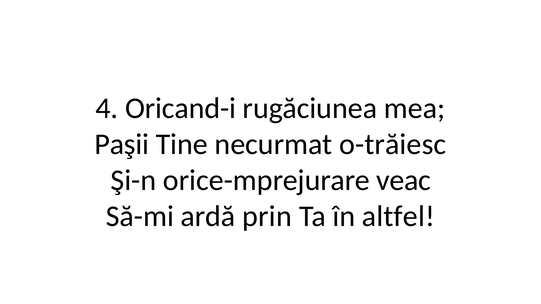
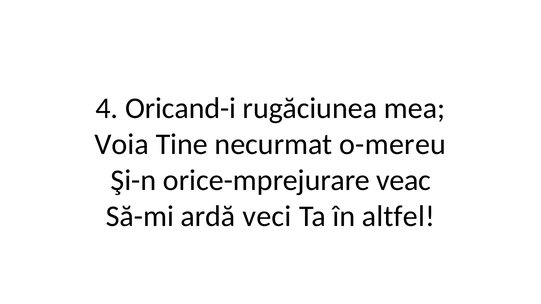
Paşii: Paşii -> Voia (122, 144)
o-trăiesc: o-trăiesc -> o-mereu (393, 144)
prin: prin -> veci (267, 216)
